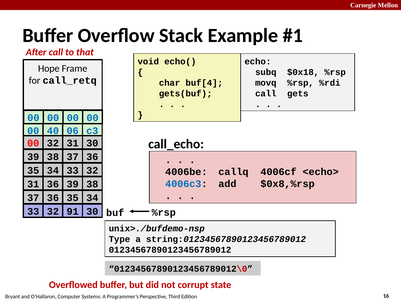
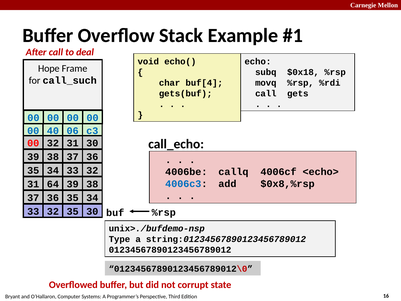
that: that -> deal (85, 52)
call_retq: call_retq -> call_such (70, 80)
31 36: 36 -> 64 (53, 184)
32 91: 91 -> 35 (73, 211)
